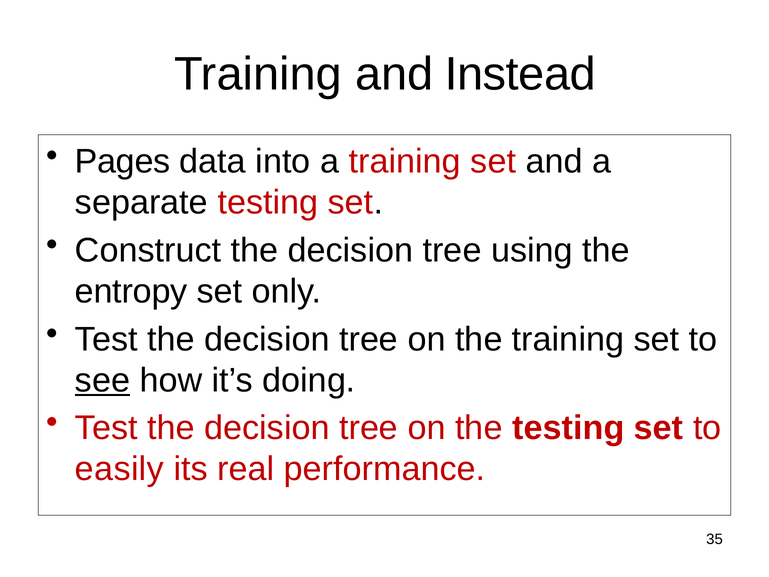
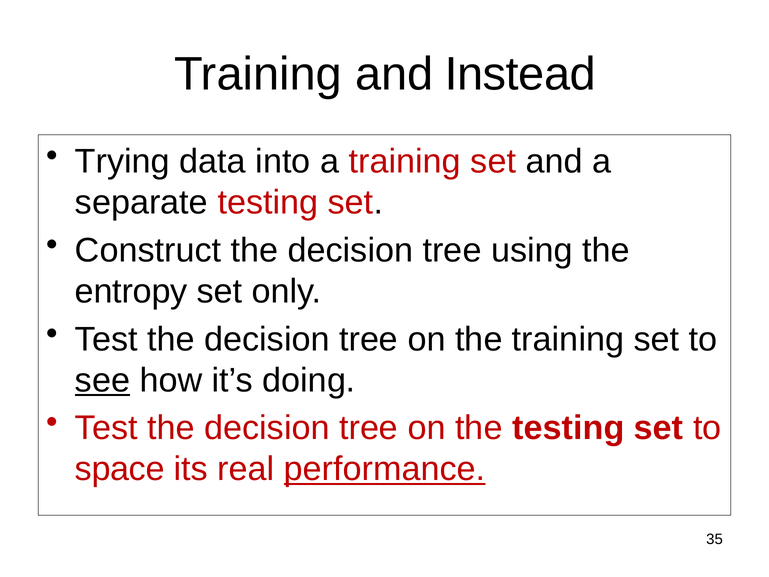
Pages: Pages -> Trying (122, 161)
easily: easily -> space (120, 469)
performance underline: none -> present (385, 469)
